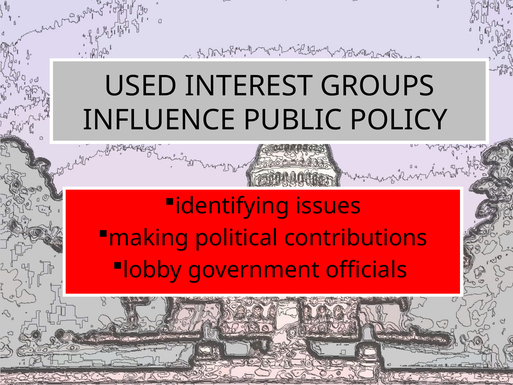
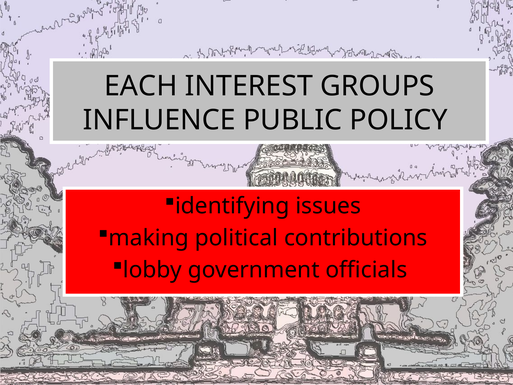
USED: USED -> EACH (141, 86)
